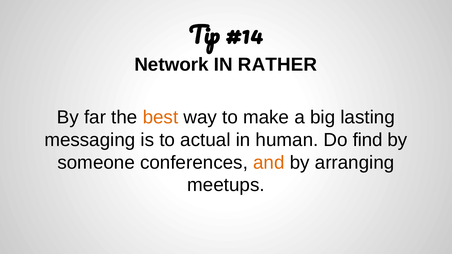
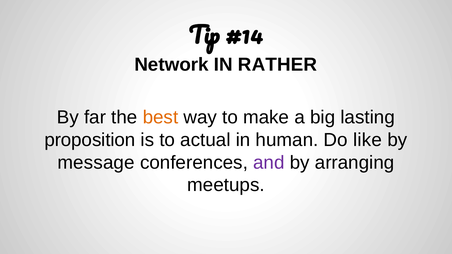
messaging: messaging -> proposition (90, 140)
find: find -> like (367, 140)
someone: someone -> message (96, 163)
and colour: orange -> purple (269, 163)
